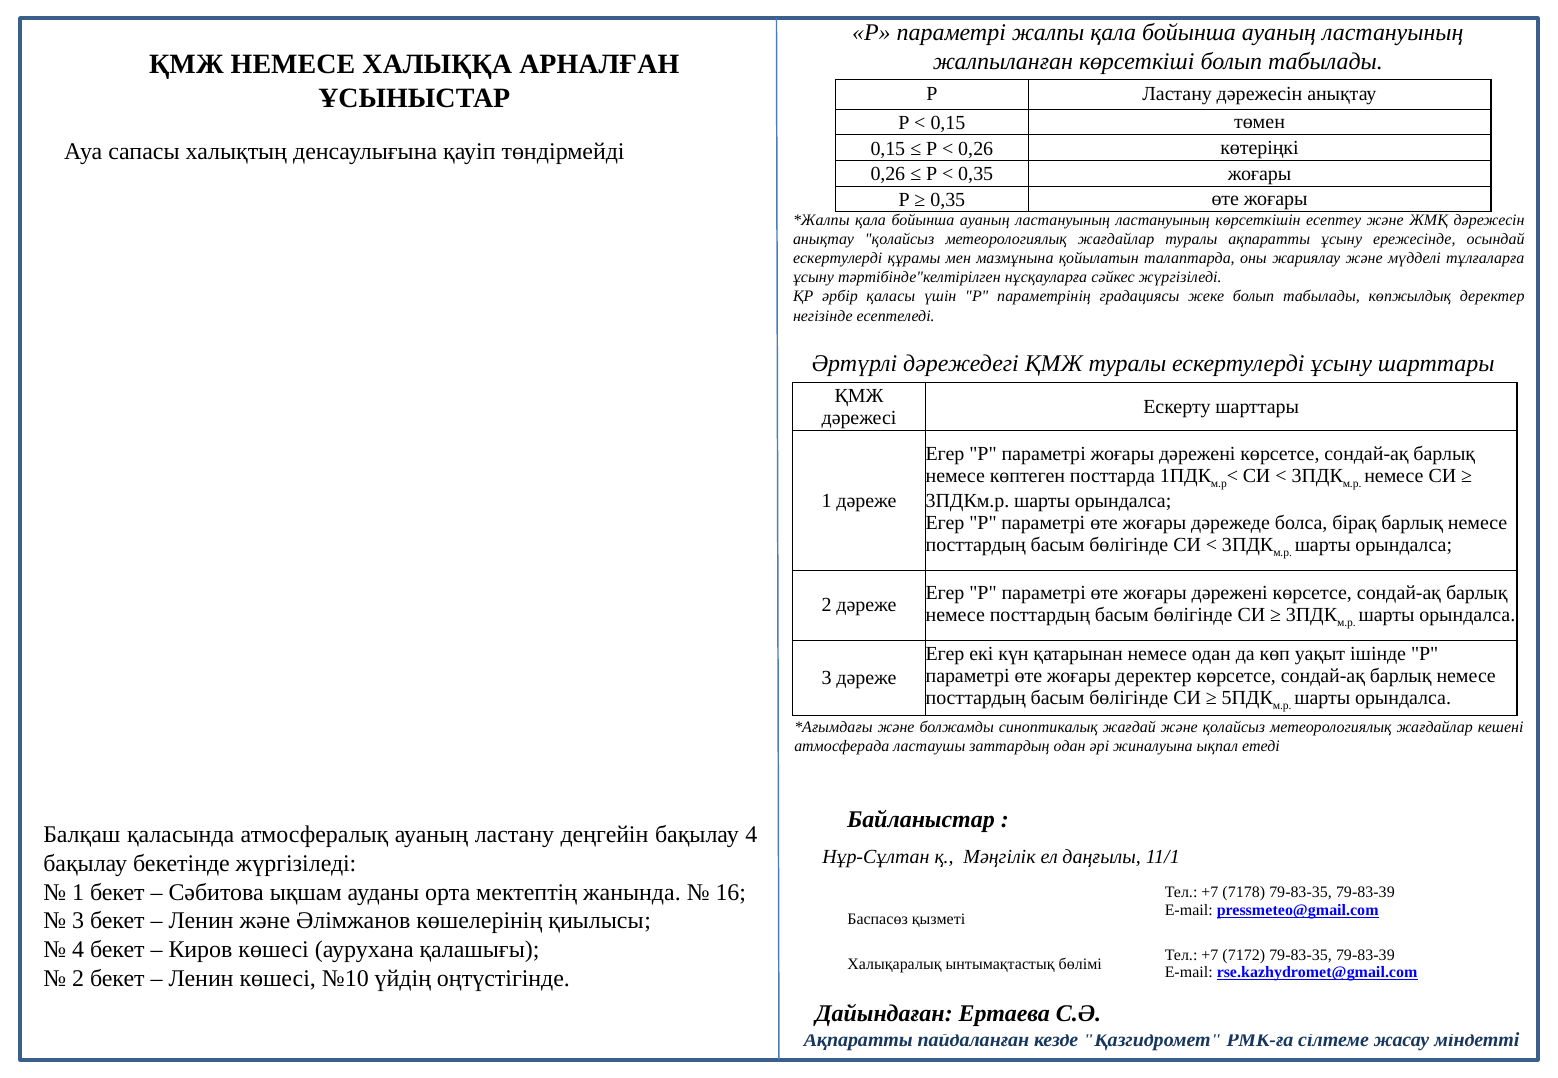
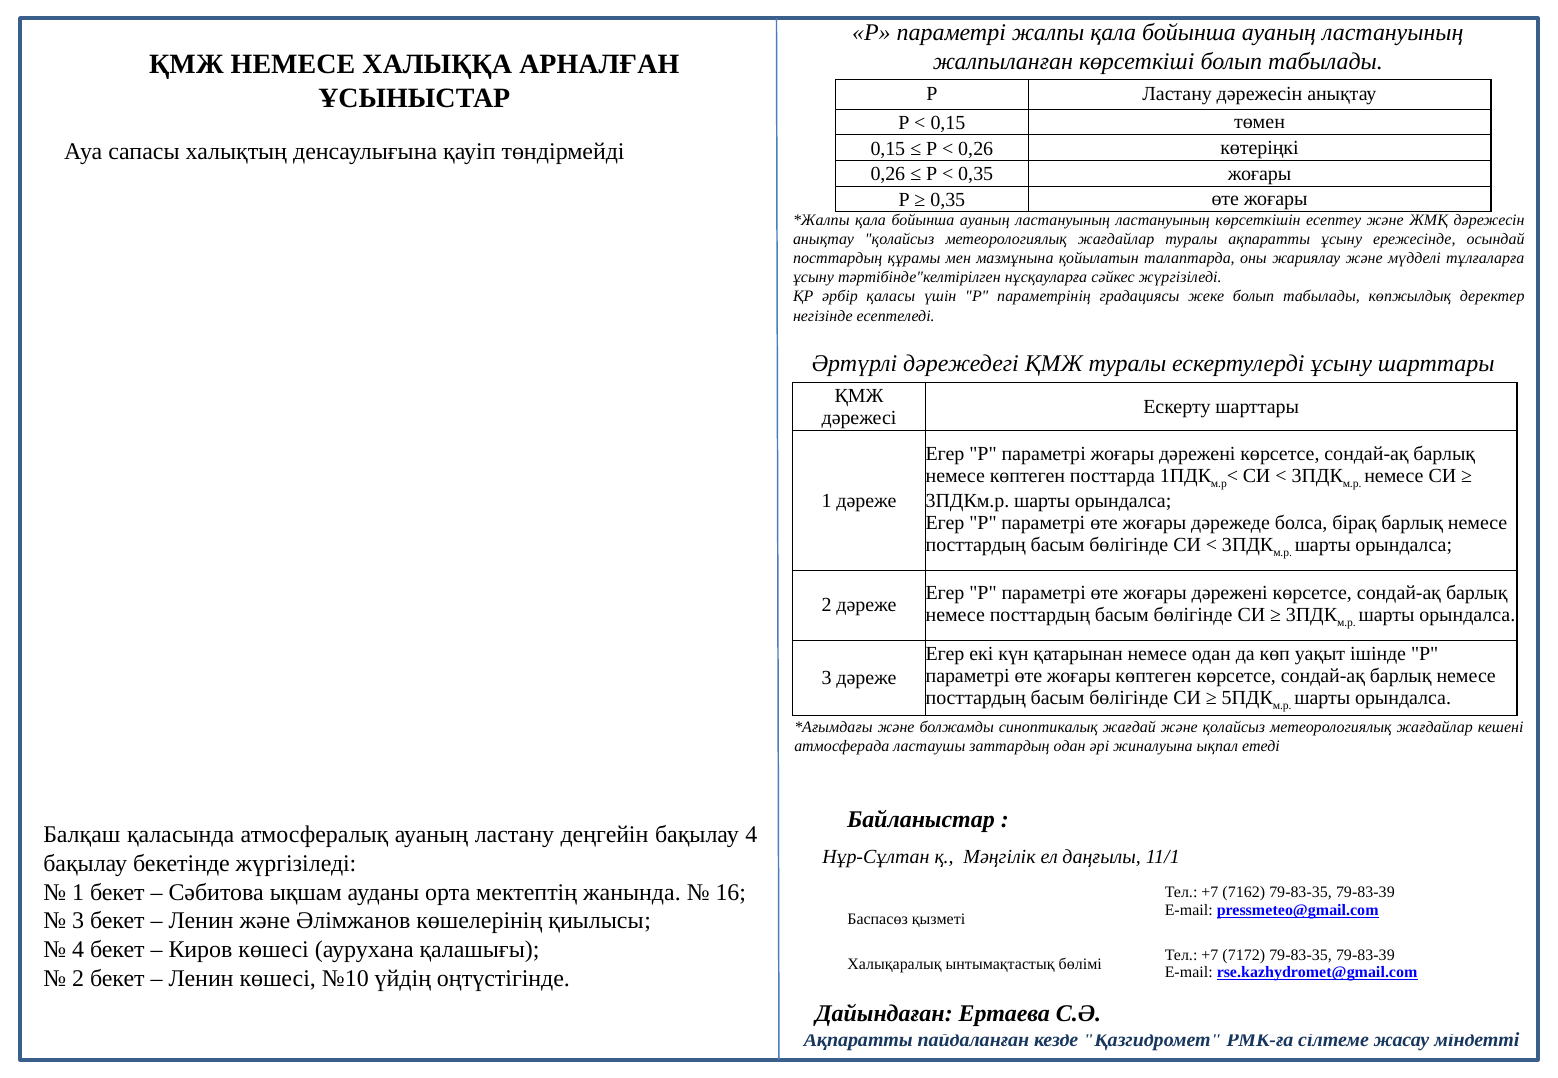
ескертулерді: ескертулерді -> посттардың (838, 259)
жоғары деректер: деректер -> көптеген (1154, 677)
7178: 7178 -> 7162 (1244, 893)
